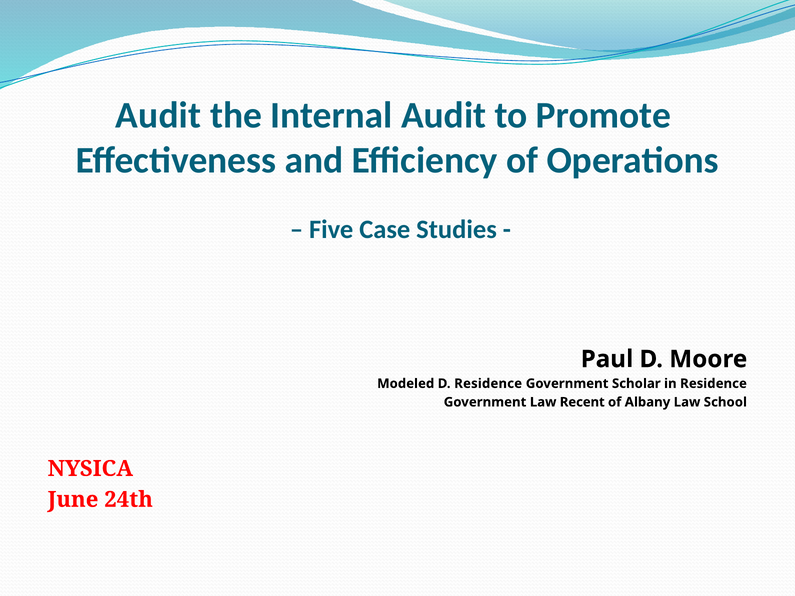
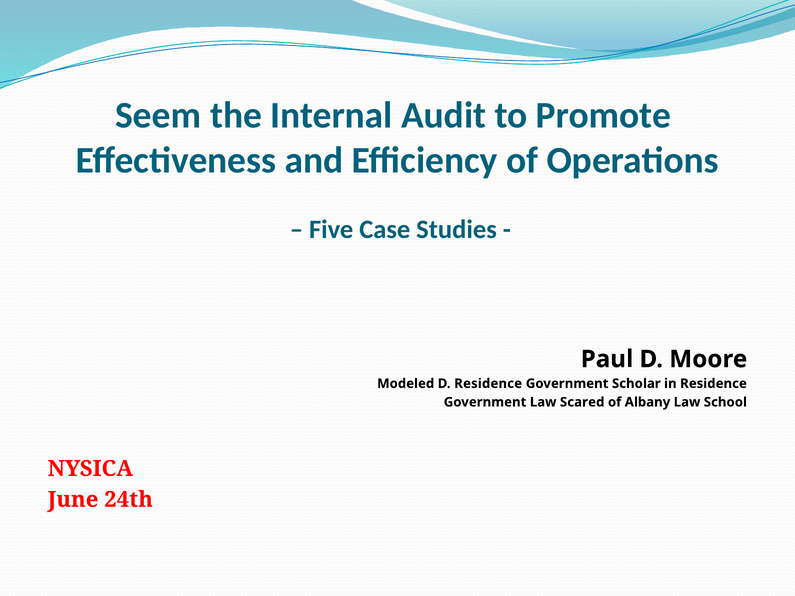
Audit: Audit -> Seem (158, 115)
Recent: Recent -> Scared (582, 402)
